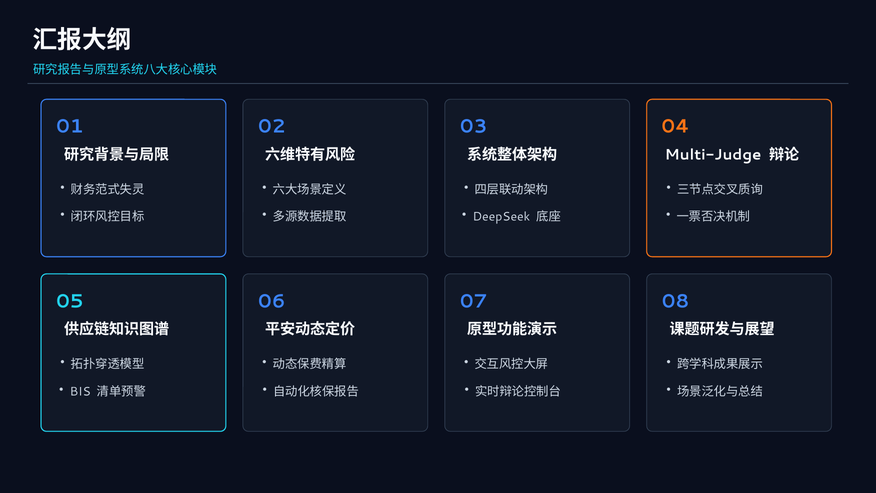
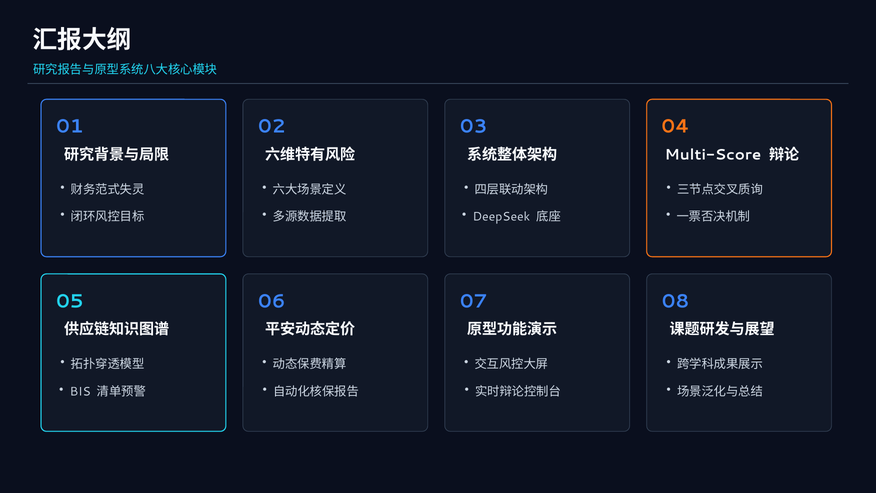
Multi-Judge: Multi-Judge -> Multi-Score (713, 155)
